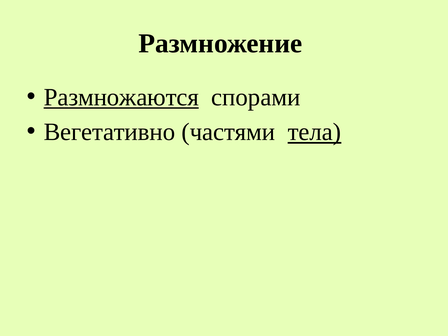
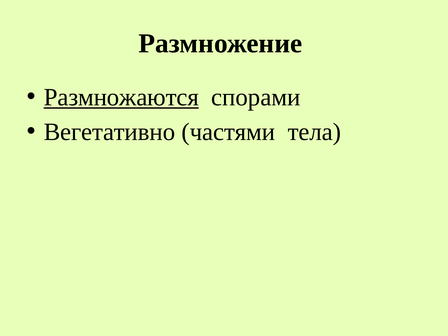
тела underline: present -> none (315, 132)
